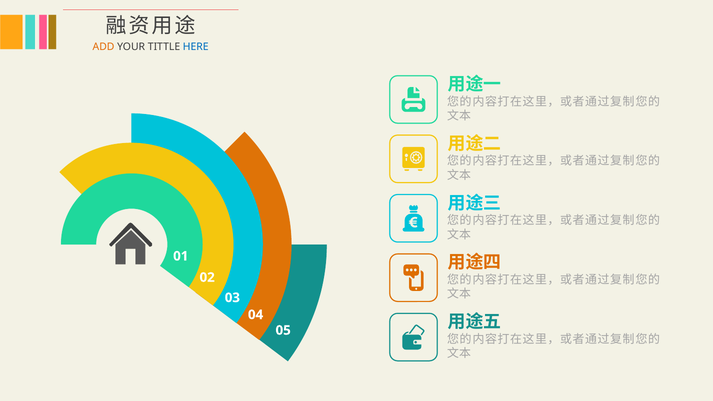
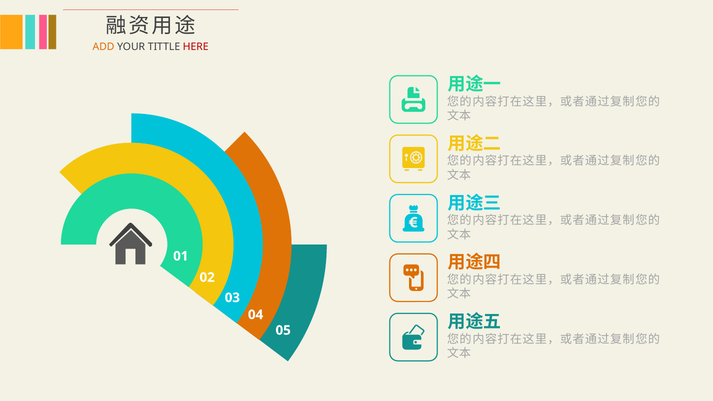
HERE colour: blue -> red (196, 47)
